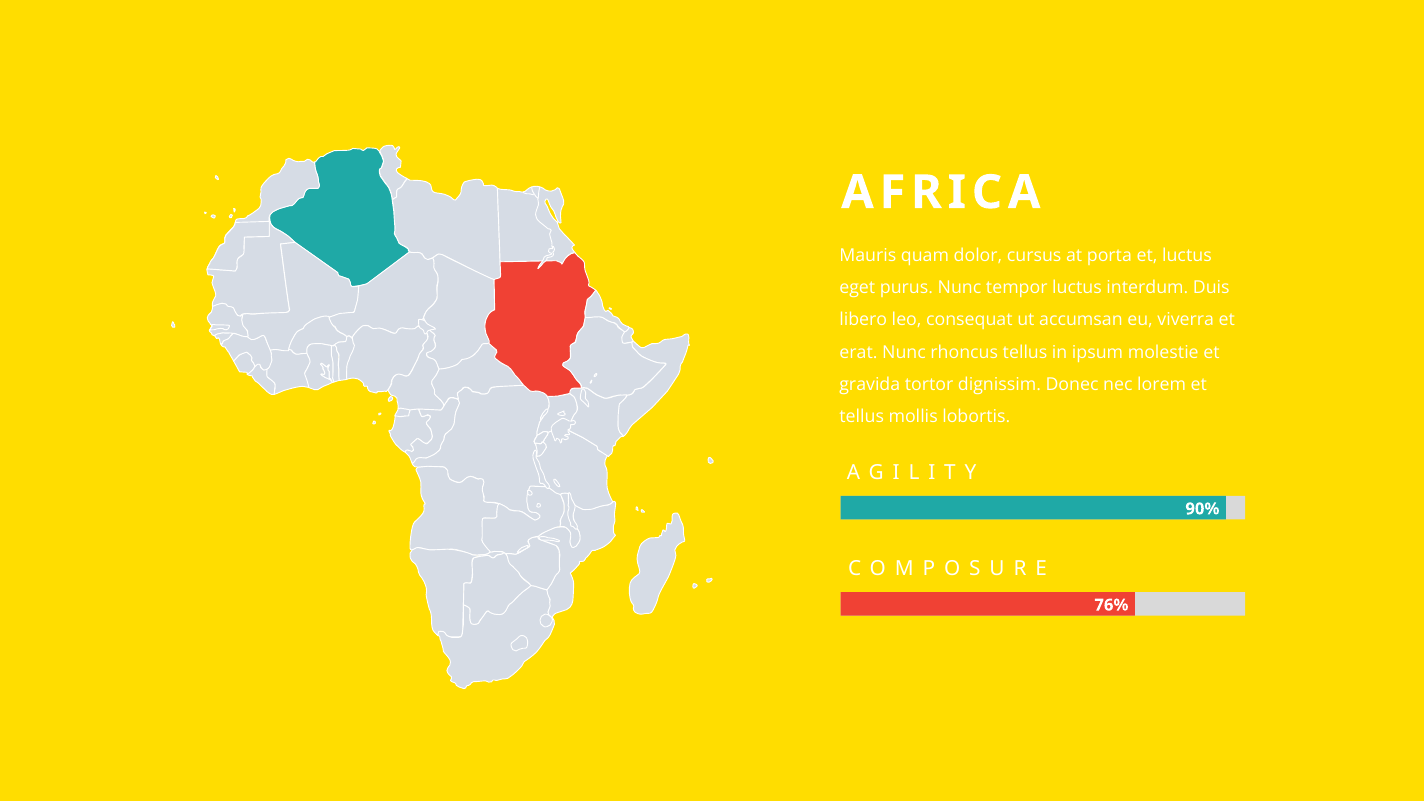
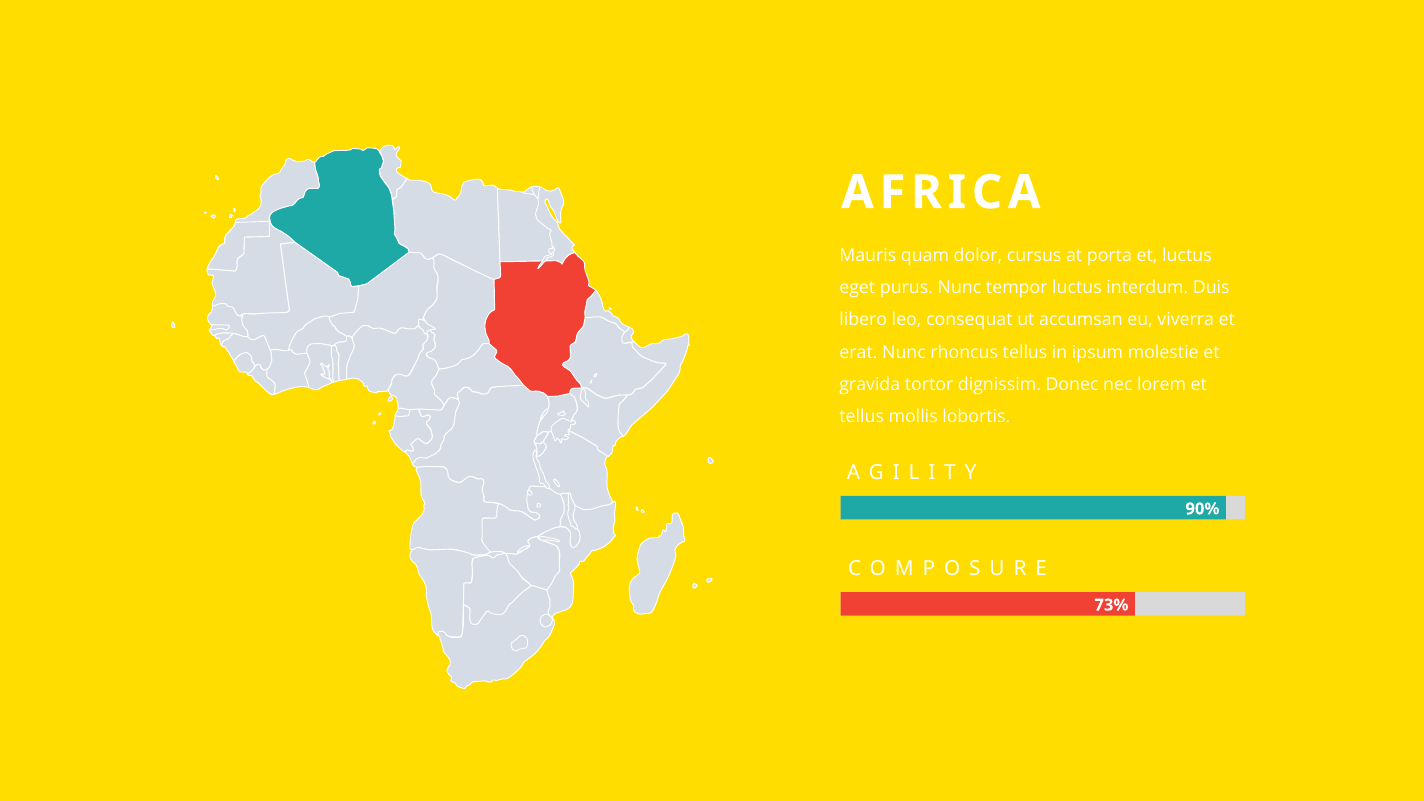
76%: 76% -> 73% (1111, 605)
